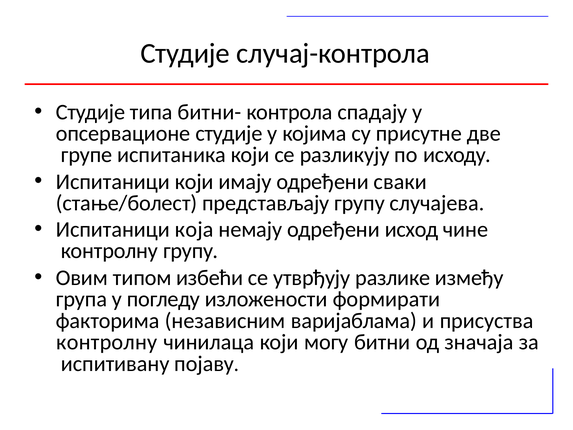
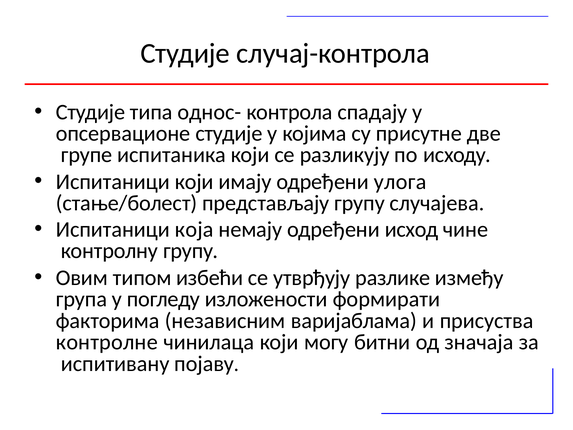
битни-: битни- -> однос- (209, 112)
сваки: сваки -> улога (400, 182)
контролну: контролну -> контролне (107, 342)
